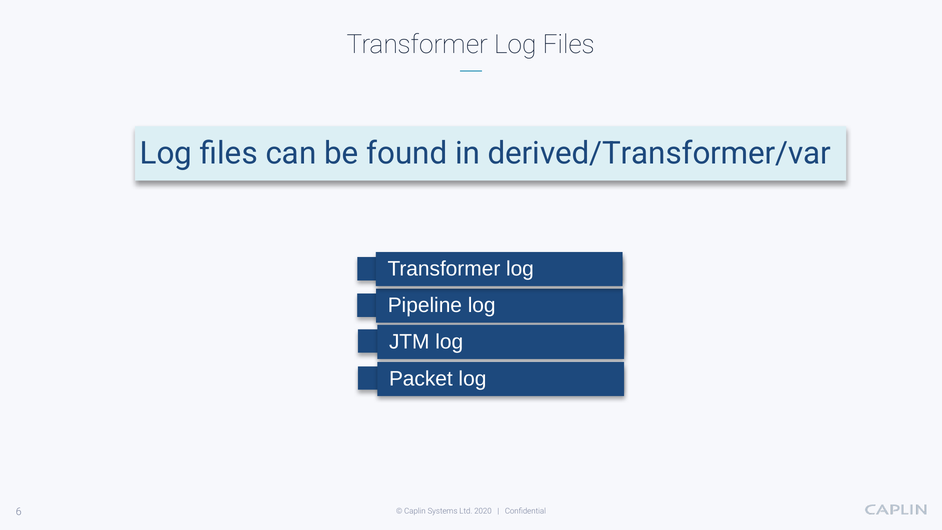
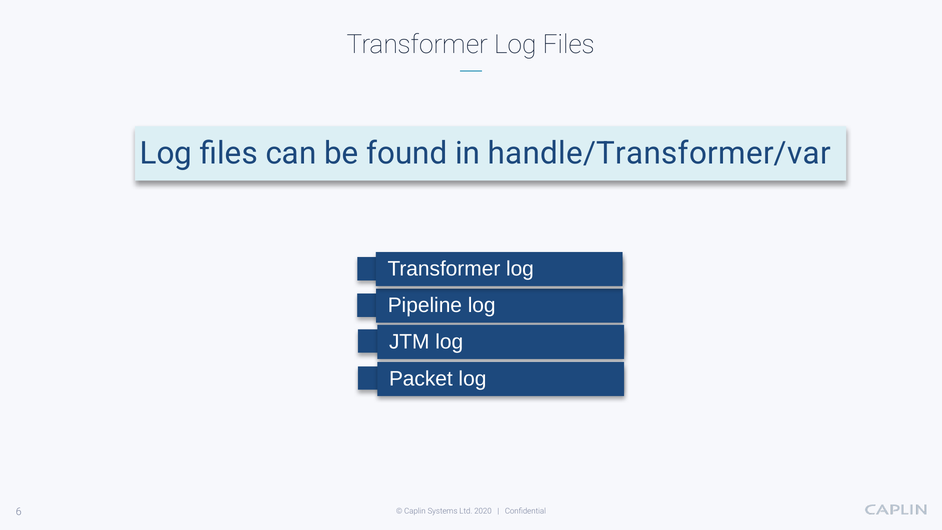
derived/Transformer/var: derived/Transformer/var -> handle/Transformer/var (659, 153)
